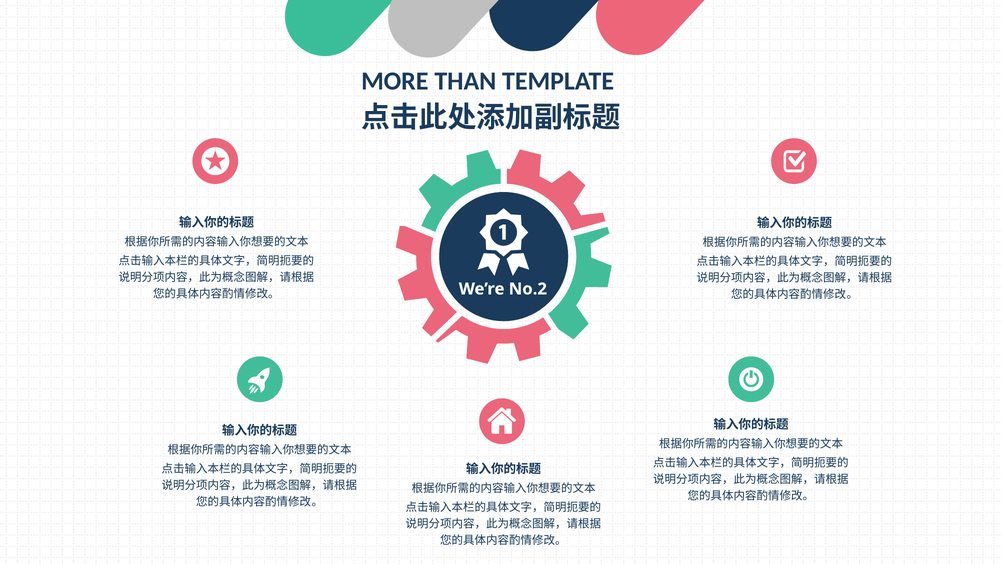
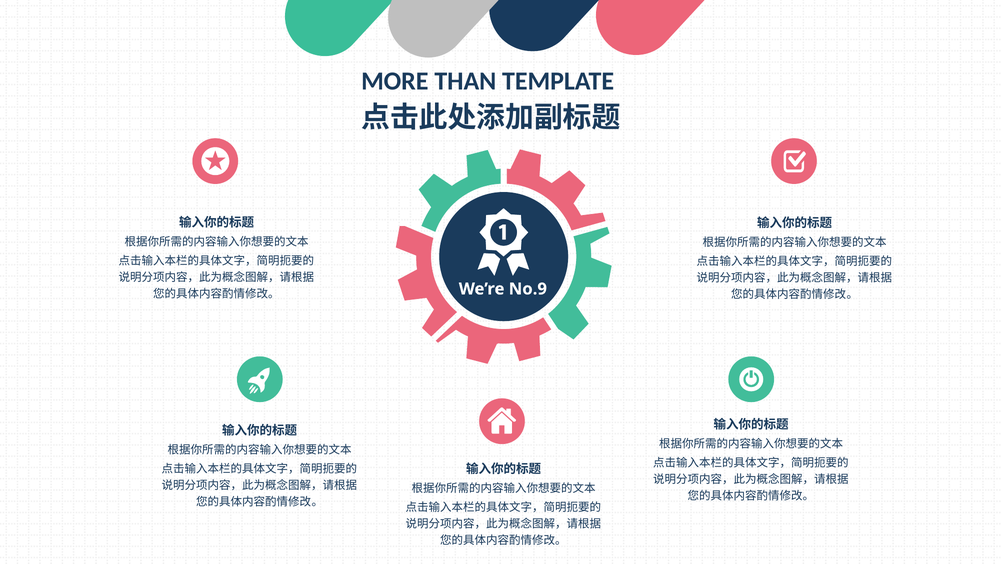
No.2: No.2 -> No.9 (528, 289)
